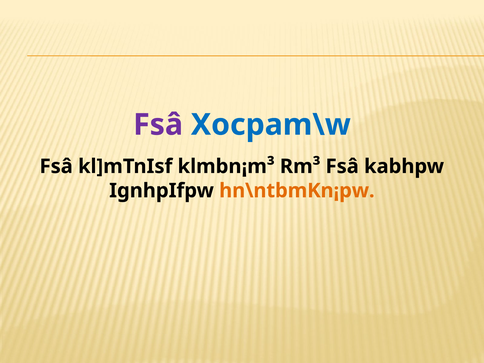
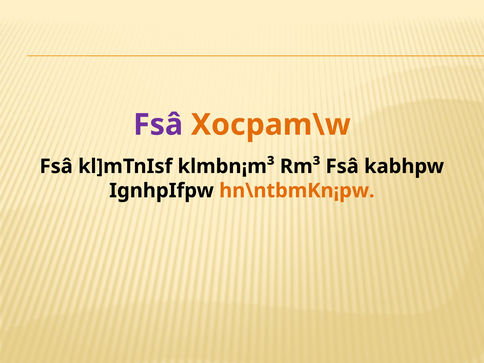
Xocpam\w colour: blue -> orange (271, 125)
